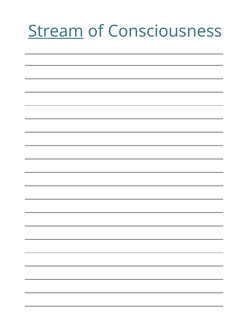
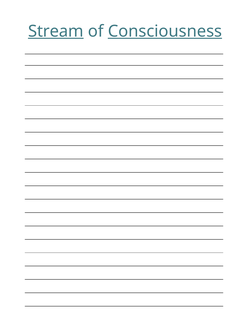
Consciousness underline: none -> present (165, 31)
